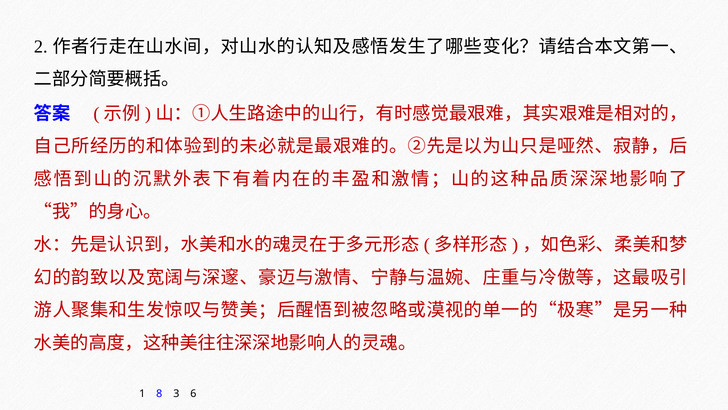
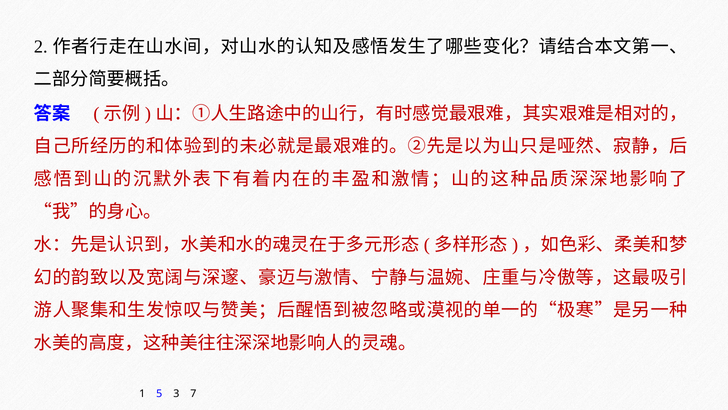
8: 8 -> 5 (159, 394)
6: 6 -> 7 (193, 394)
